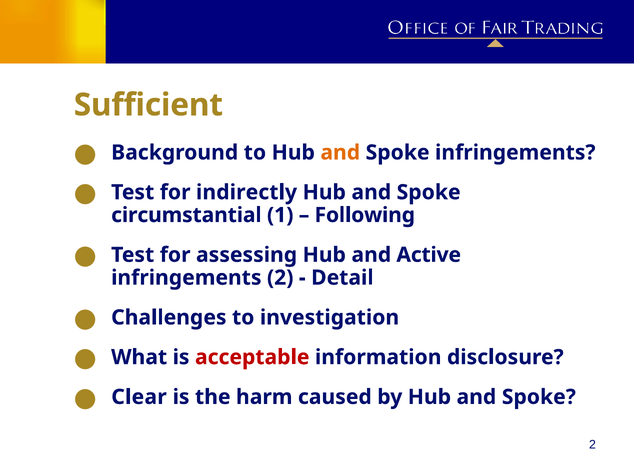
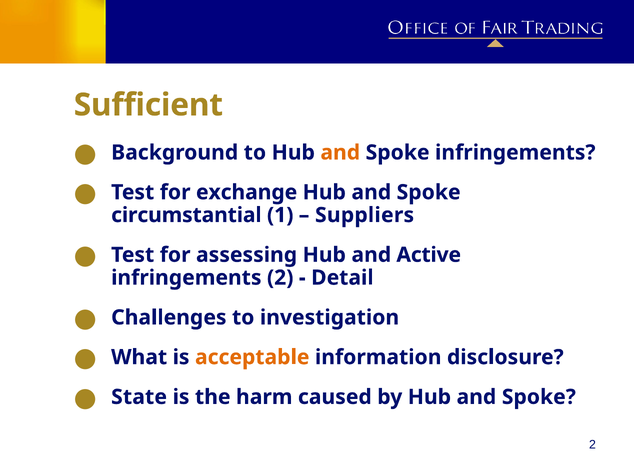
indirectly: indirectly -> exchange (247, 192)
Following: Following -> Suppliers (365, 215)
acceptable colour: red -> orange (252, 357)
Clear: Clear -> State (139, 397)
